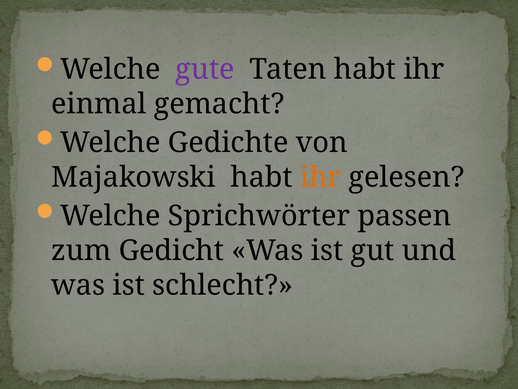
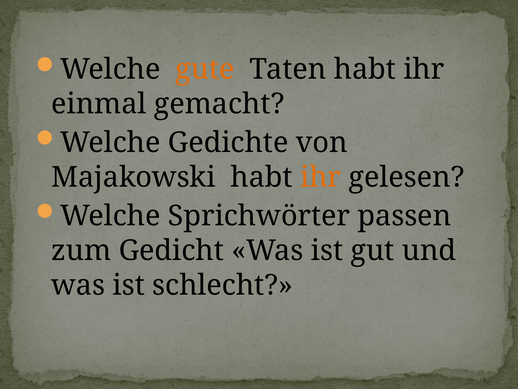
gute colour: purple -> orange (205, 69)
